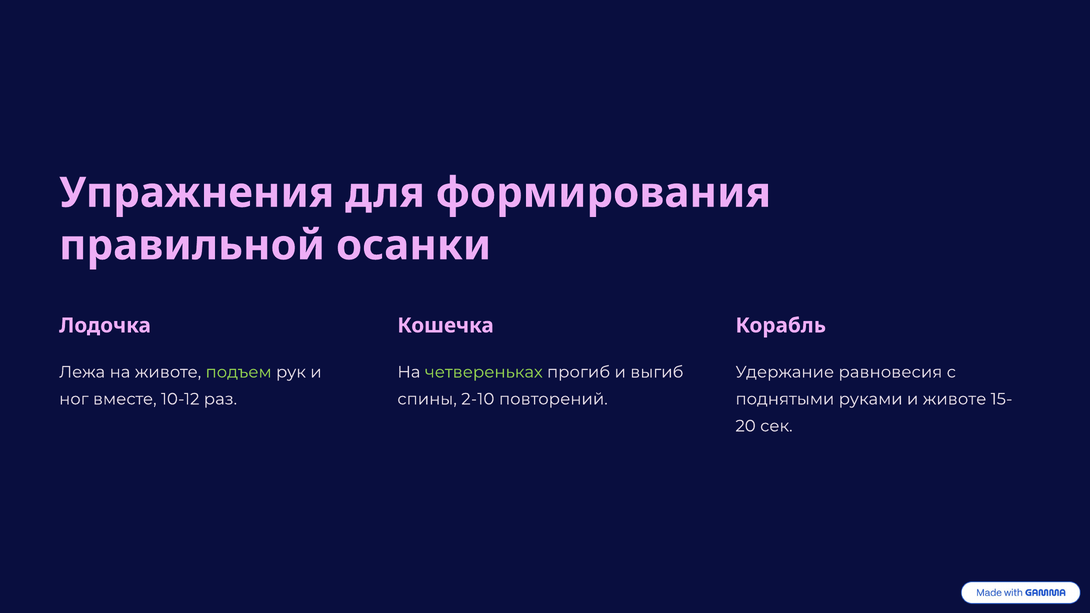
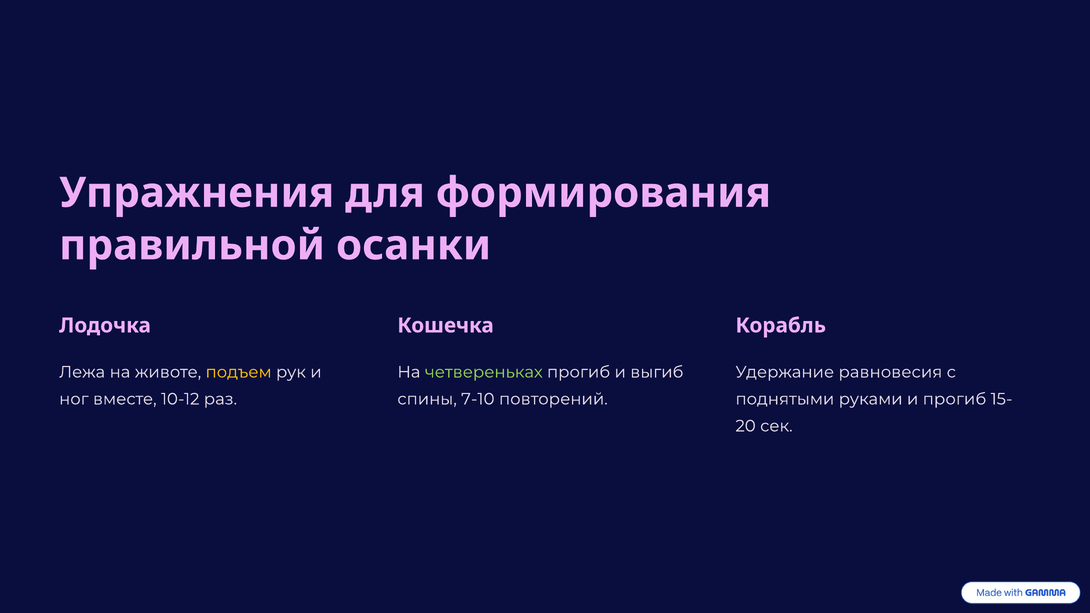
подъем colour: light green -> yellow (239, 372)
2-10: 2-10 -> 7-10 (478, 399)
и животе: животе -> прогиб (954, 399)
